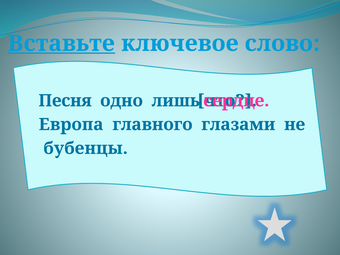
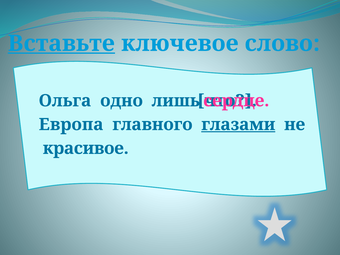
Песня: Песня -> Ольга (65, 101)
глазами underline: none -> present (238, 125)
бубенцы: бубенцы -> красивое (86, 148)
